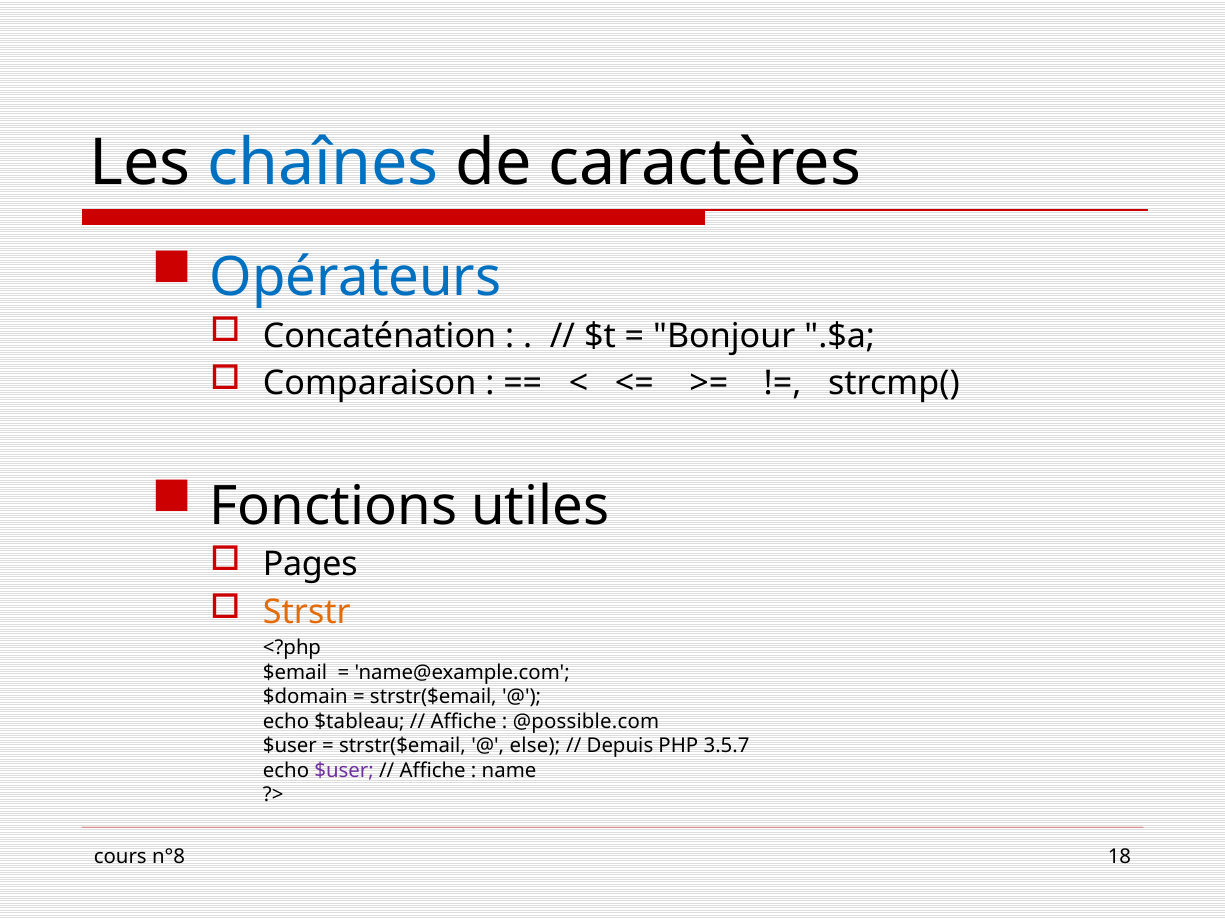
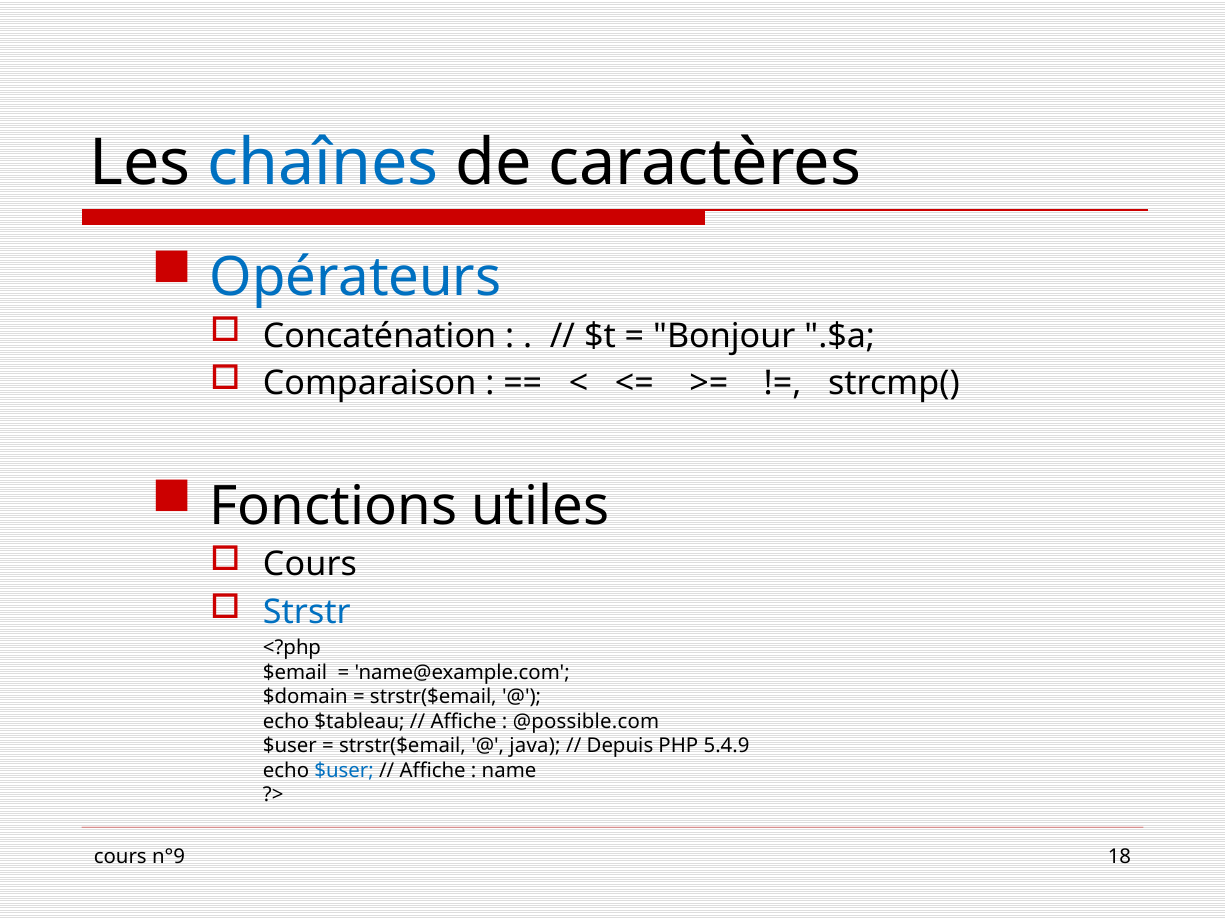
Pages: Pages -> Cours (310, 565)
Strstr colour: orange -> blue (307, 612)
else: else -> java (535, 746)
3.5.7: 3.5.7 -> 5.4.9 (727, 746)
$user colour: purple -> blue (344, 771)
n°8: n°8 -> n°9 (169, 856)
